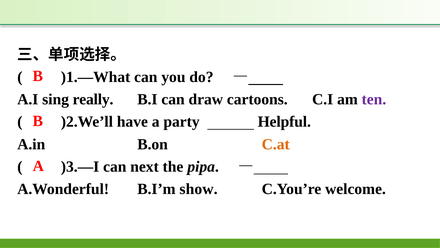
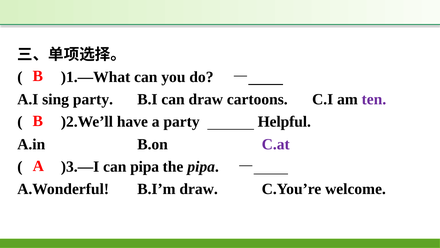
sing really: really -> party (93, 99)
C.at colour: orange -> purple (276, 144)
can next: next -> pipa (145, 166)
B.I’m show: show -> draw (199, 189)
